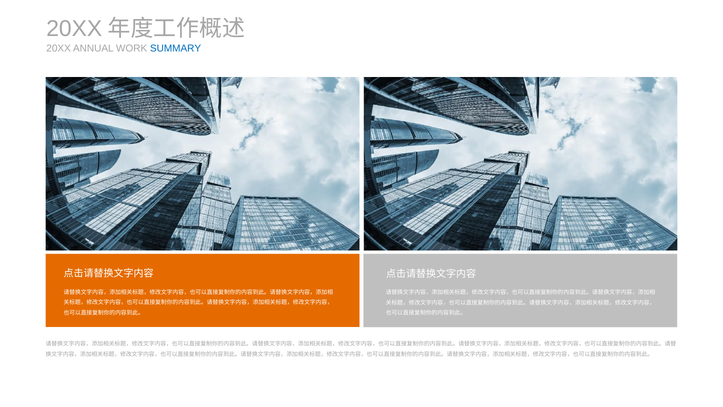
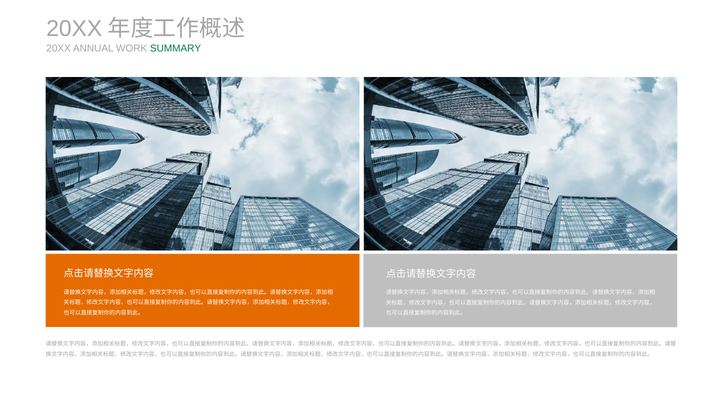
SUMMARY colour: blue -> green (176, 49)
